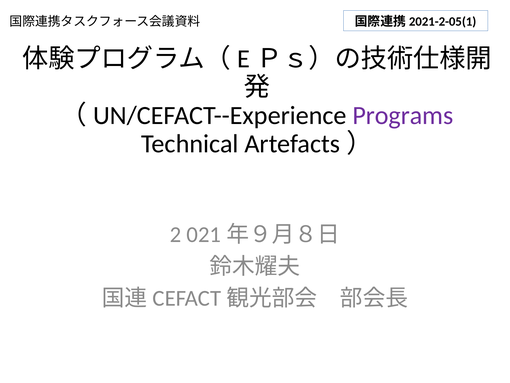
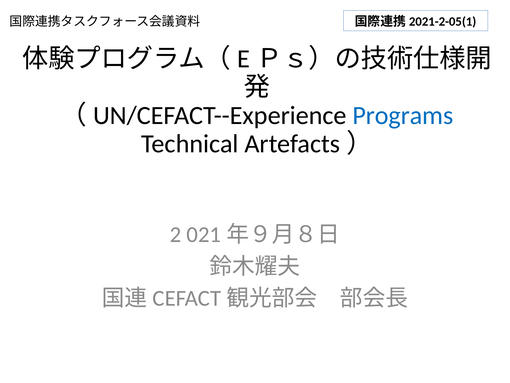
Programs colour: purple -> blue (403, 115)
